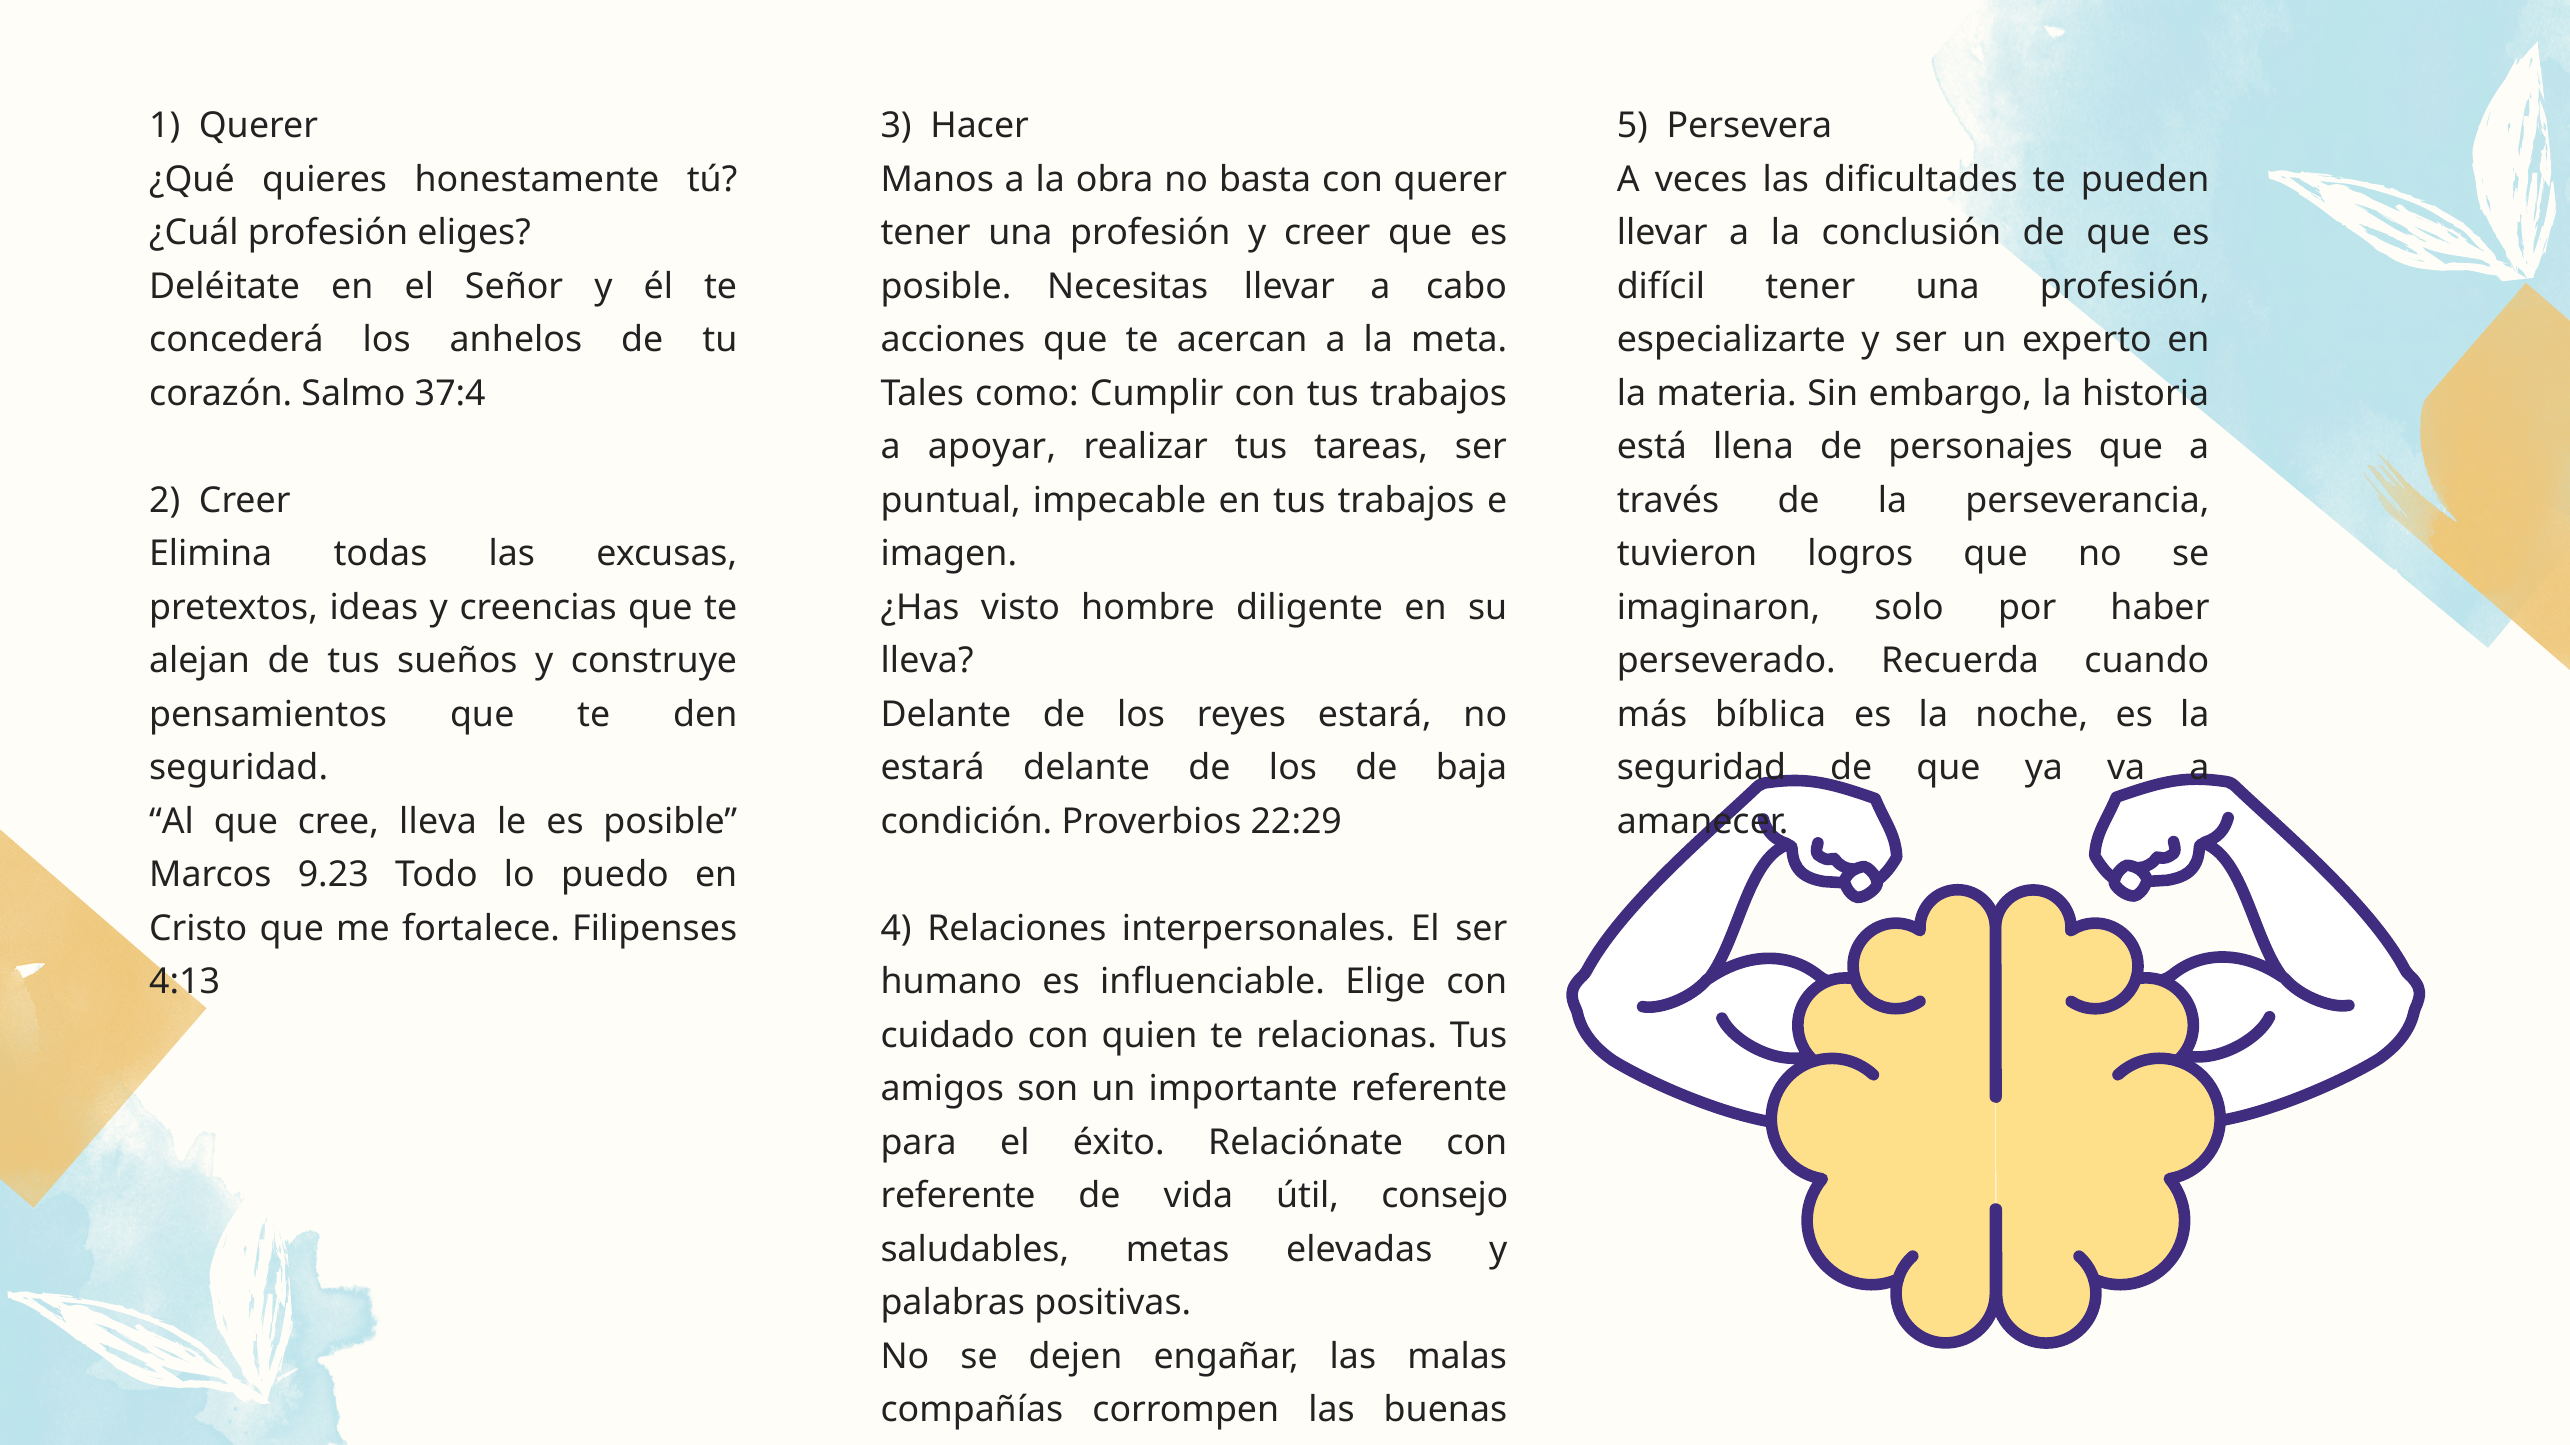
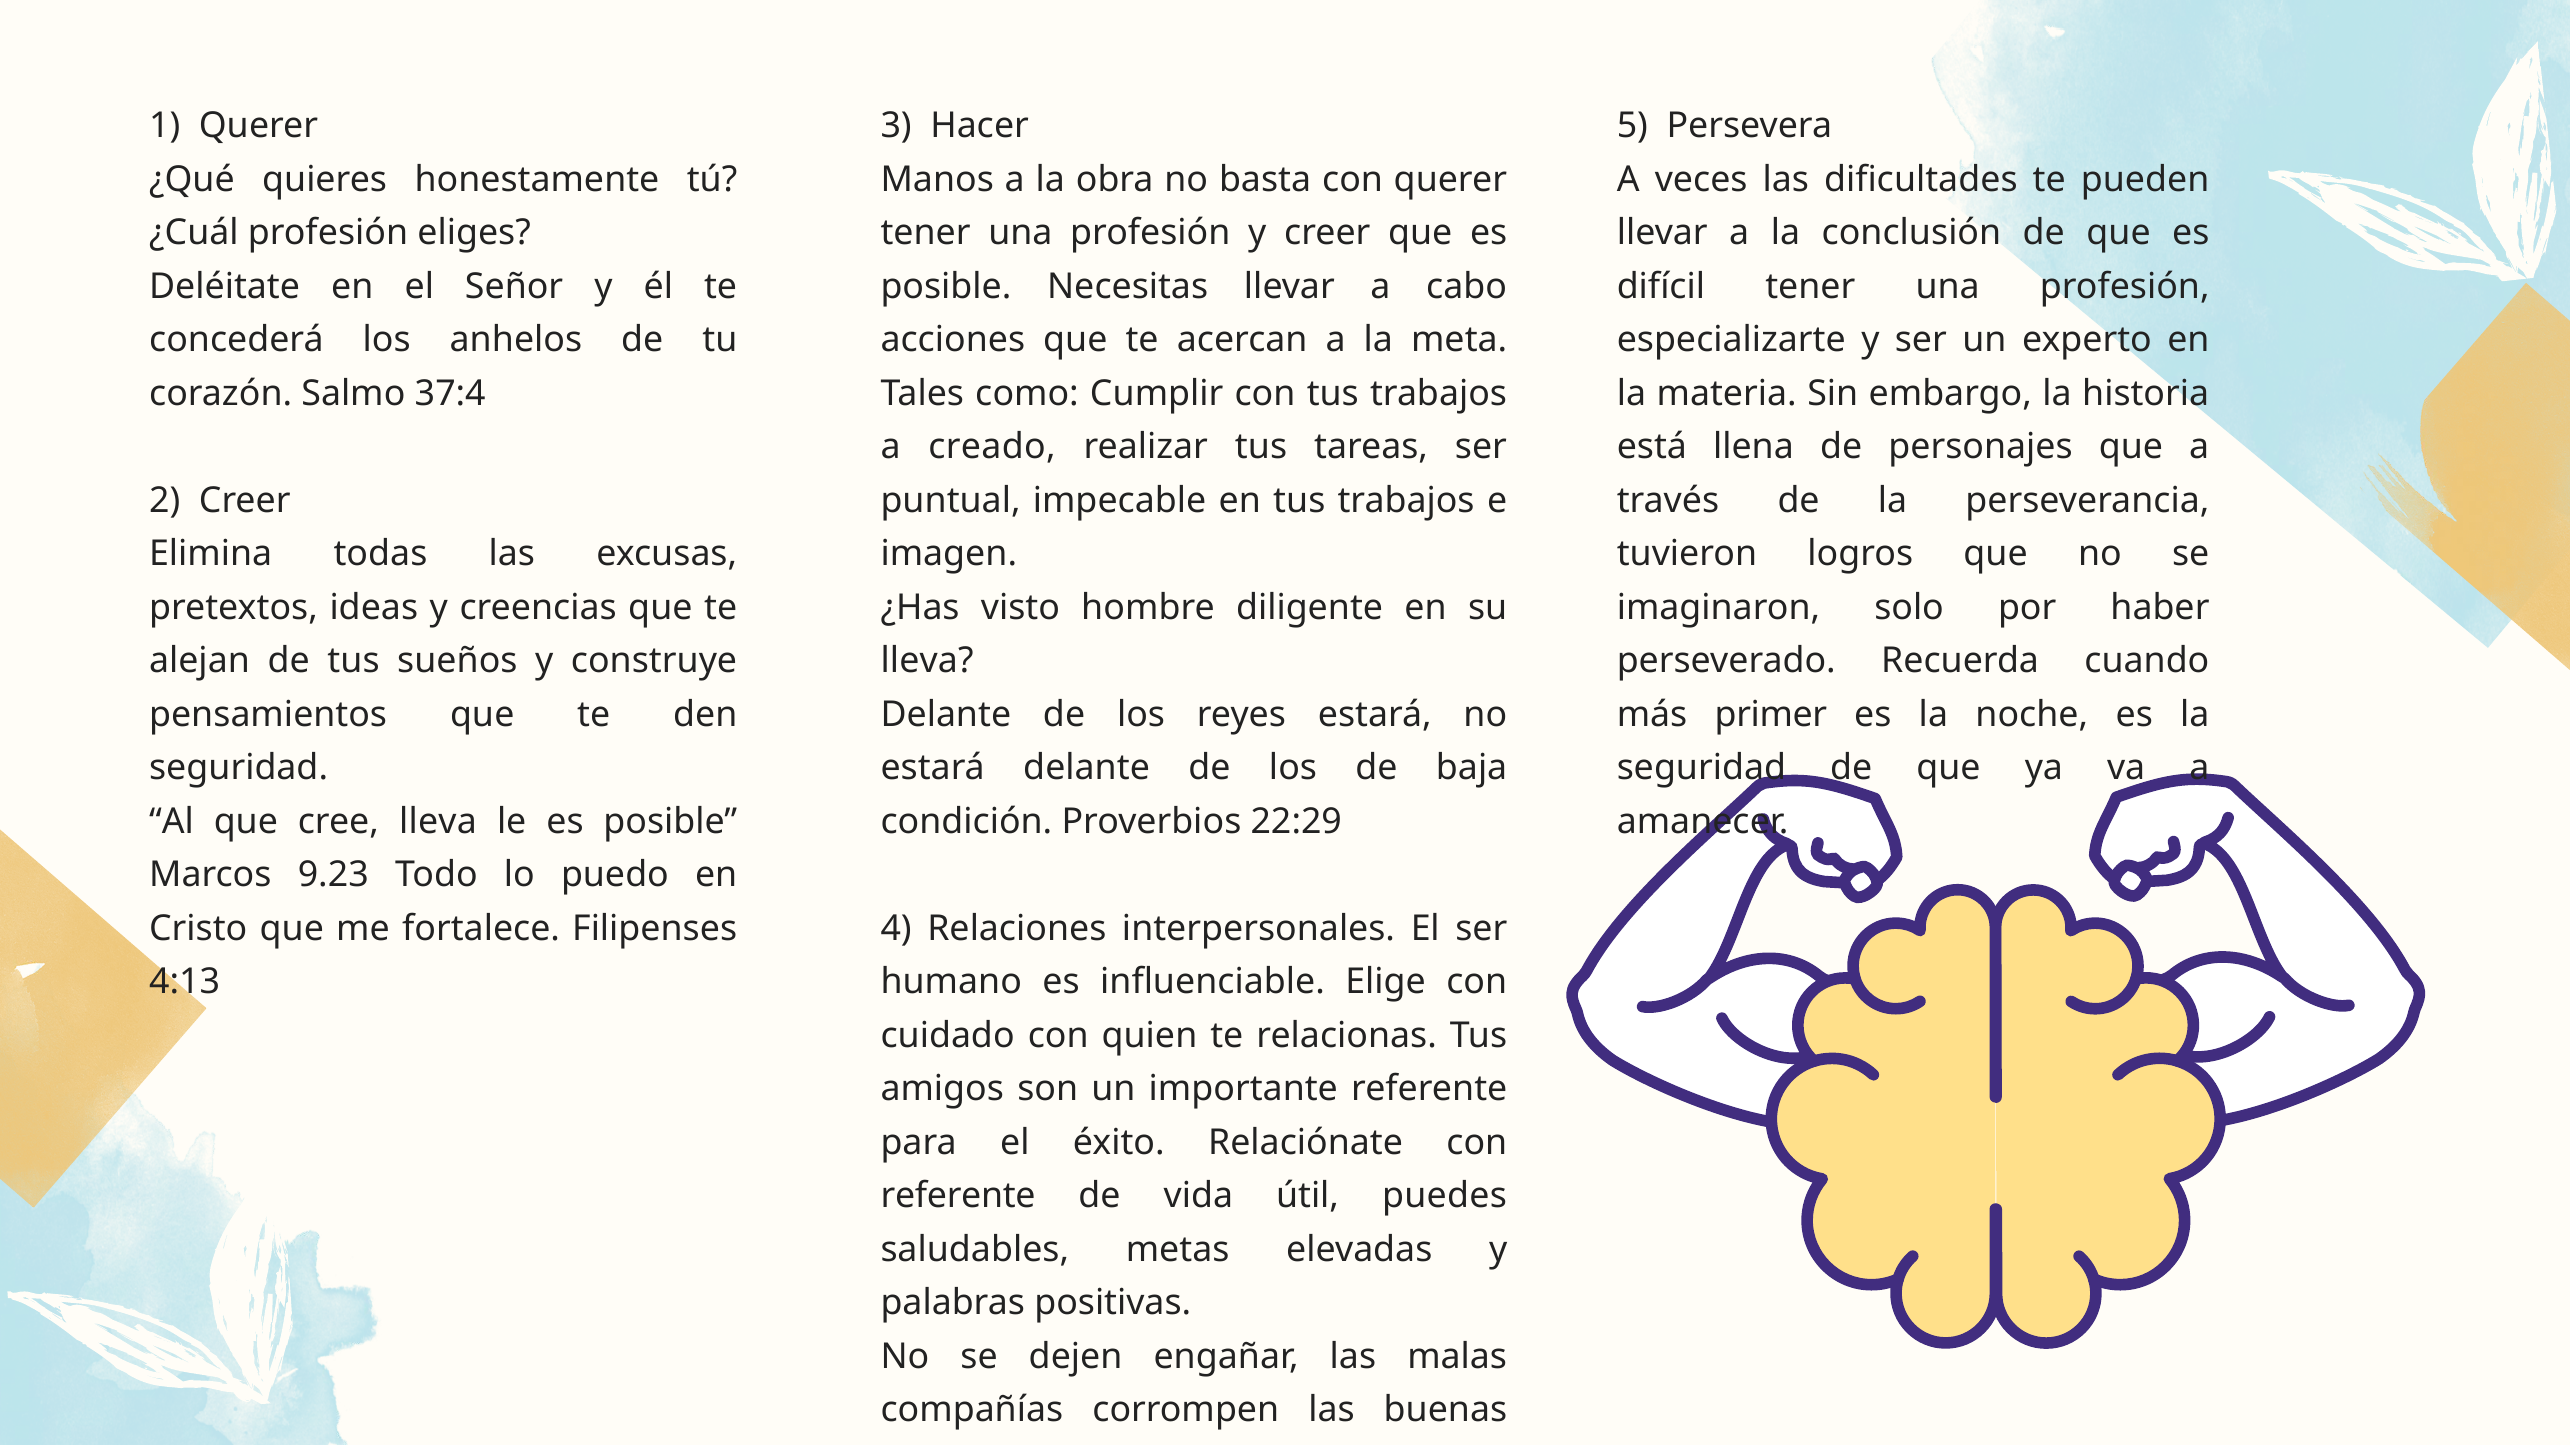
apoyar: apoyar -> creado (992, 447)
bíblica: bíblica -> primer (1771, 715)
consejo: consejo -> puedes (1445, 1196)
